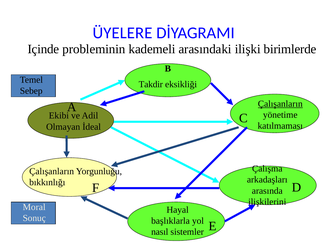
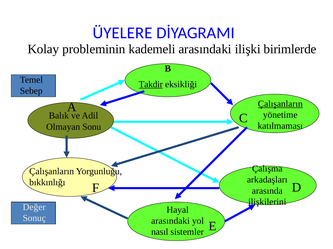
Içinde: Içinde -> Kolay (43, 49)
Takdir underline: none -> present (151, 85)
Ekibi: Ekibi -> Balık (59, 116)
İdeal: İdeal -> Sonu (92, 127)
Moral: Moral -> Değer (34, 208)
başlıklarla: başlıklarla -> arasındaki (170, 222)
